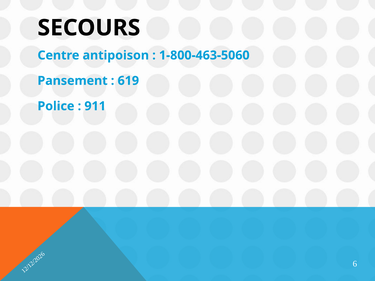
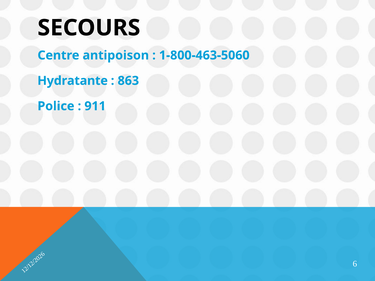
Pansement: Pansement -> Hydratante (73, 81)
619: 619 -> 863 (128, 81)
